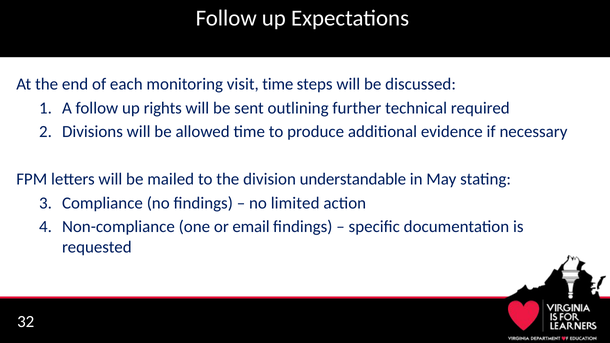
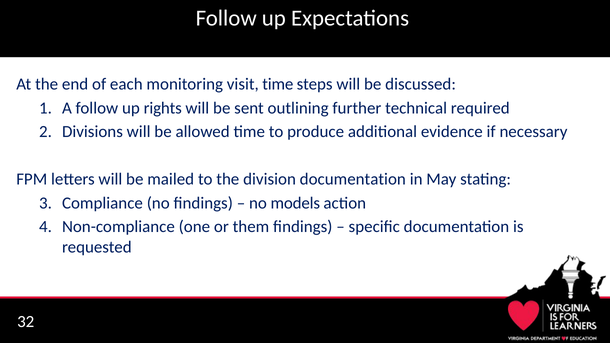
division understandable: understandable -> documentation (353, 179)
limited: limited -> models (295, 203)
email: email -> them (251, 227)
